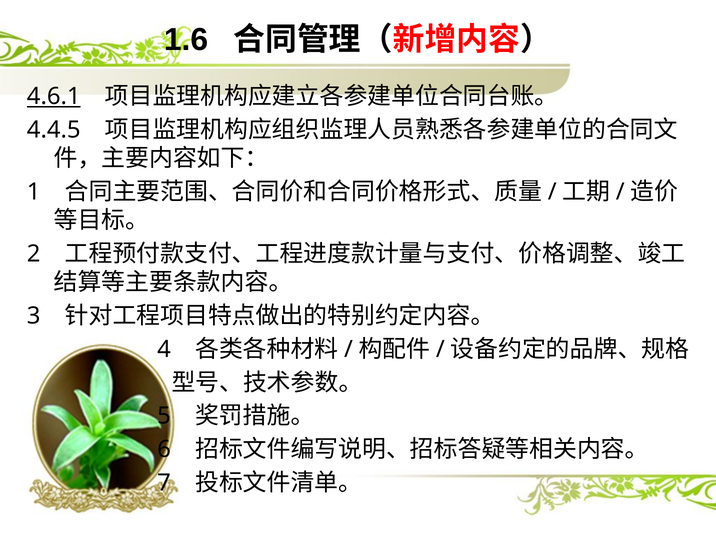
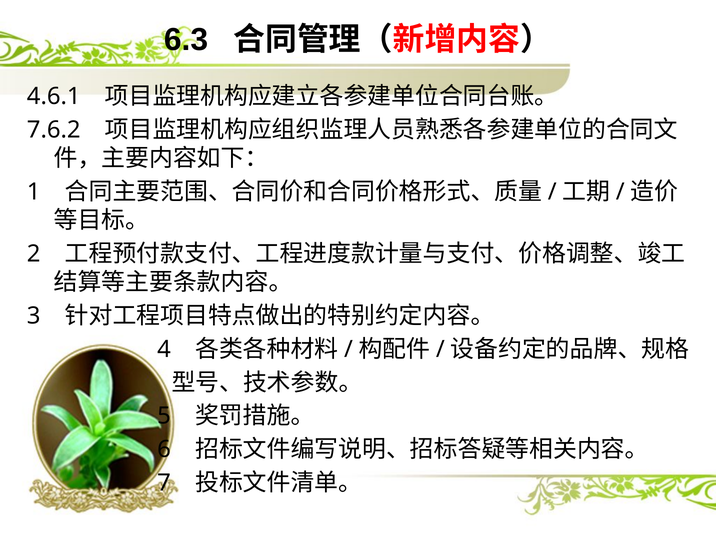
1.6: 1.6 -> 6.3 (186, 40)
4.6.1 underline: present -> none (54, 96)
4.4.5: 4.4.5 -> 7.6.2 (54, 130)
